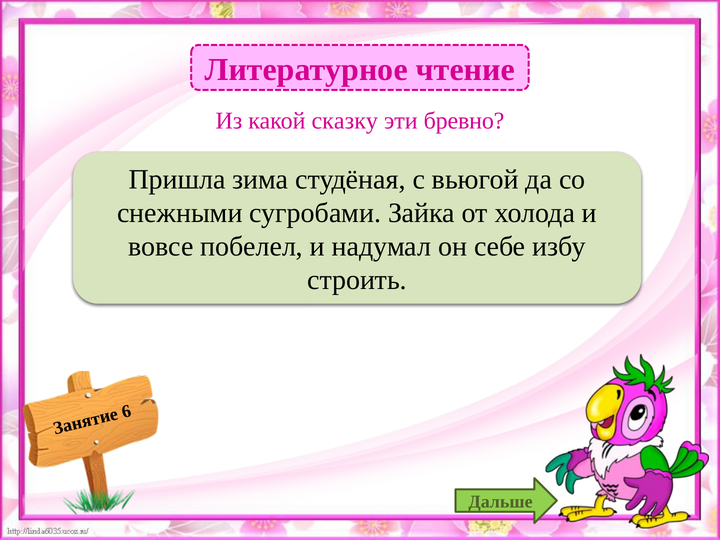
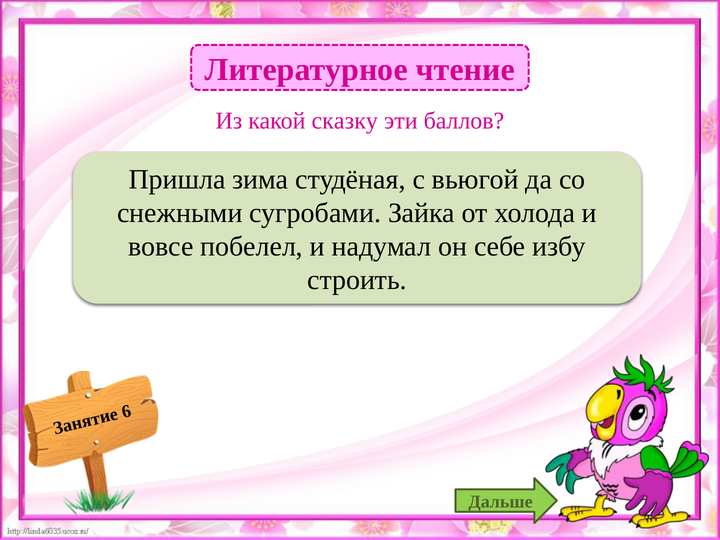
бревно: бревно -> баллов (464, 121)
